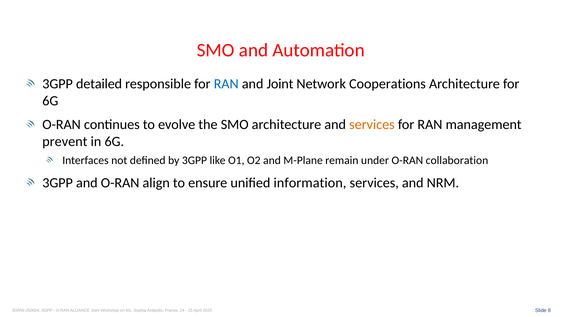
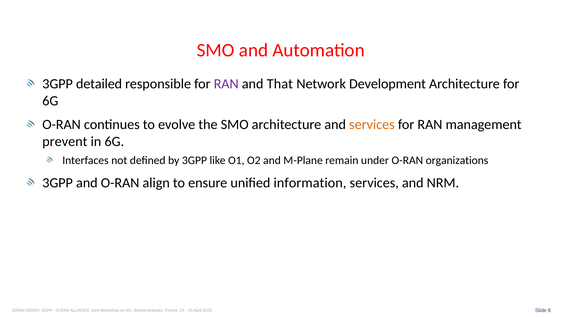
RAN colour: blue -> purple (226, 84)
and Joint: Joint -> That (280, 84)
Cooperations: Cooperations -> Development (388, 84)
collaboration: collaboration -> organizations (457, 160)
